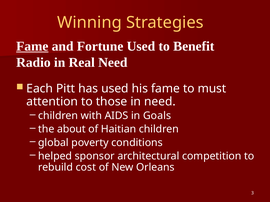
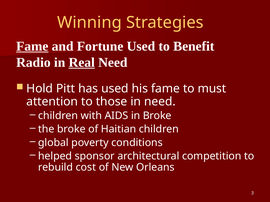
Real underline: none -> present (82, 63)
Each: Each -> Hold (40, 89)
in Goals: Goals -> Broke (157, 116)
the about: about -> broke (71, 129)
